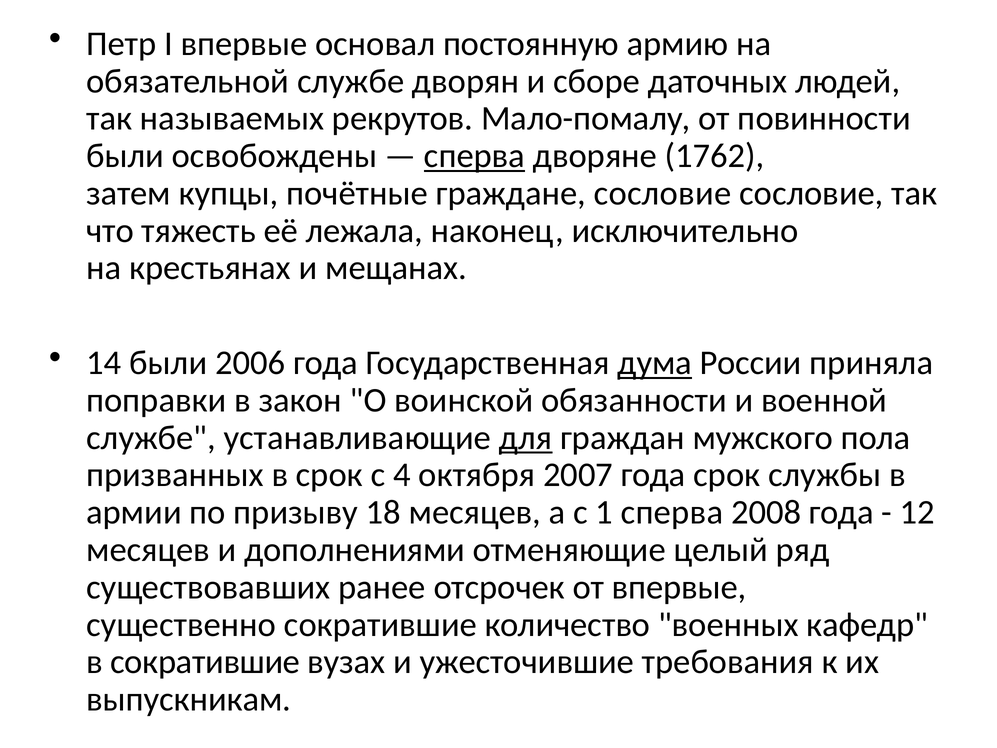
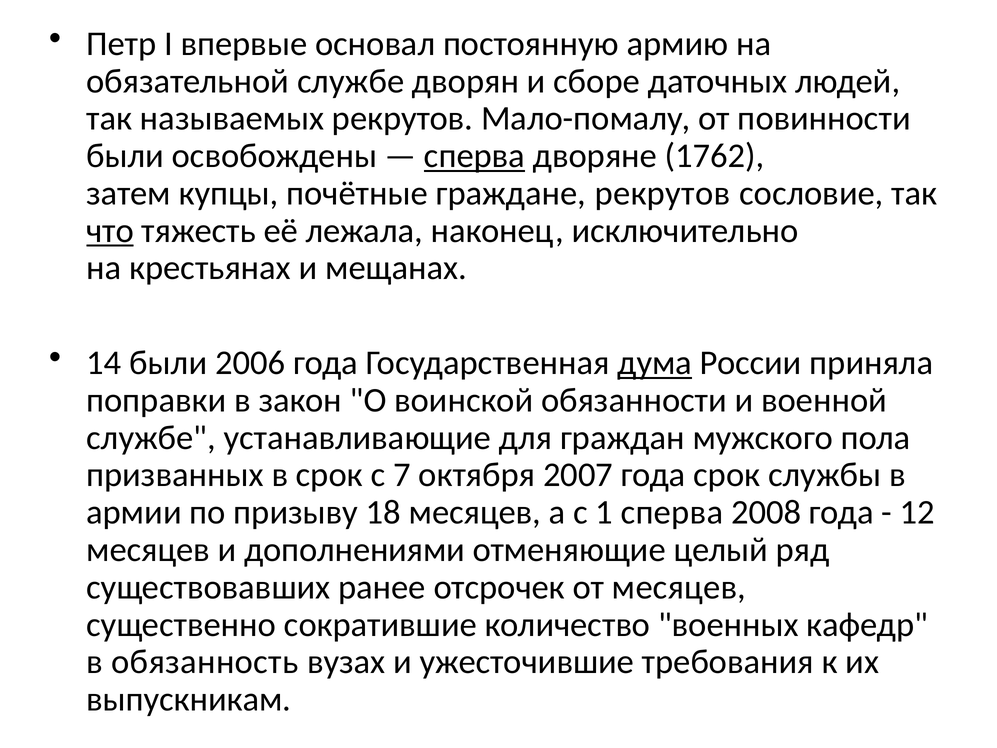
граждане сословие: сословие -> рекрутов (662, 193)
что underline: none -> present (110, 231)
для underline: present -> none (526, 438)
4: 4 -> 7 (402, 475)
от впервые: впервые -> месяцев (679, 587)
в сократившие: сократившие -> обязанность (205, 662)
